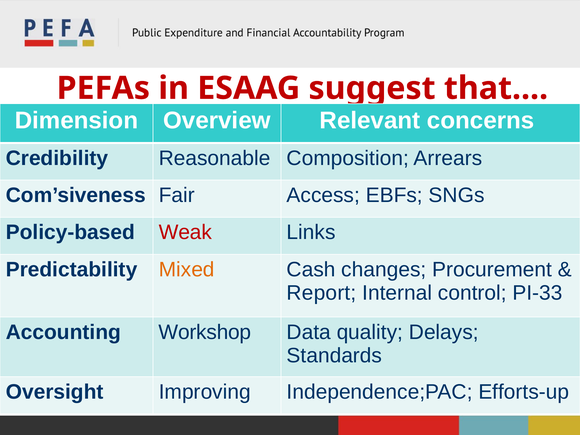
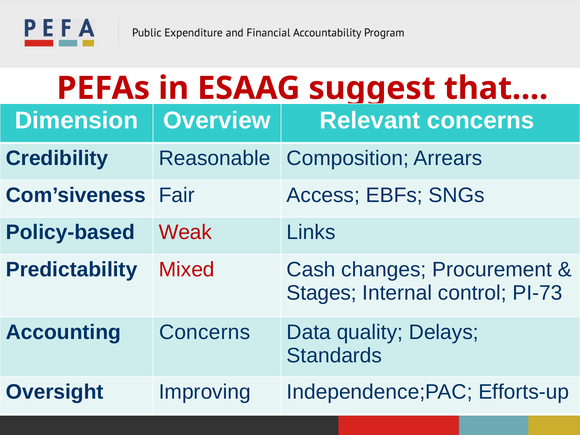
Mixed colour: orange -> red (187, 270)
Report: Report -> Stages (322, 293)
PI-33: PI-33 -> PI-73 (537, 293)
Accounting Workshop: Workshop -> Concerns (205, 332)
